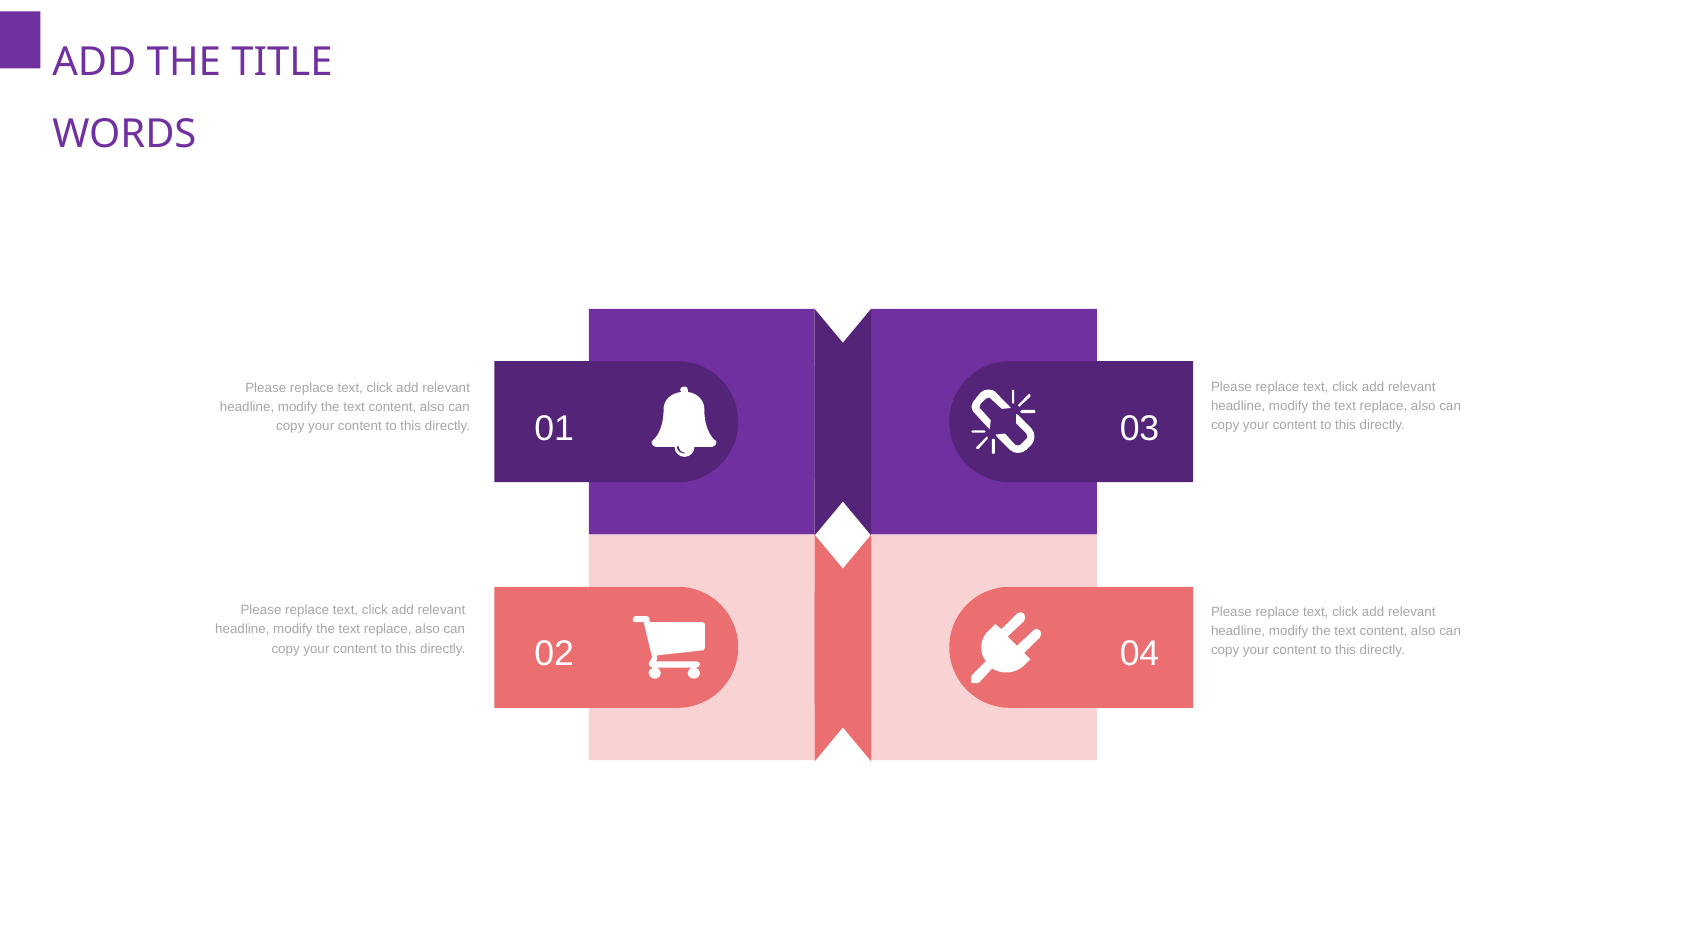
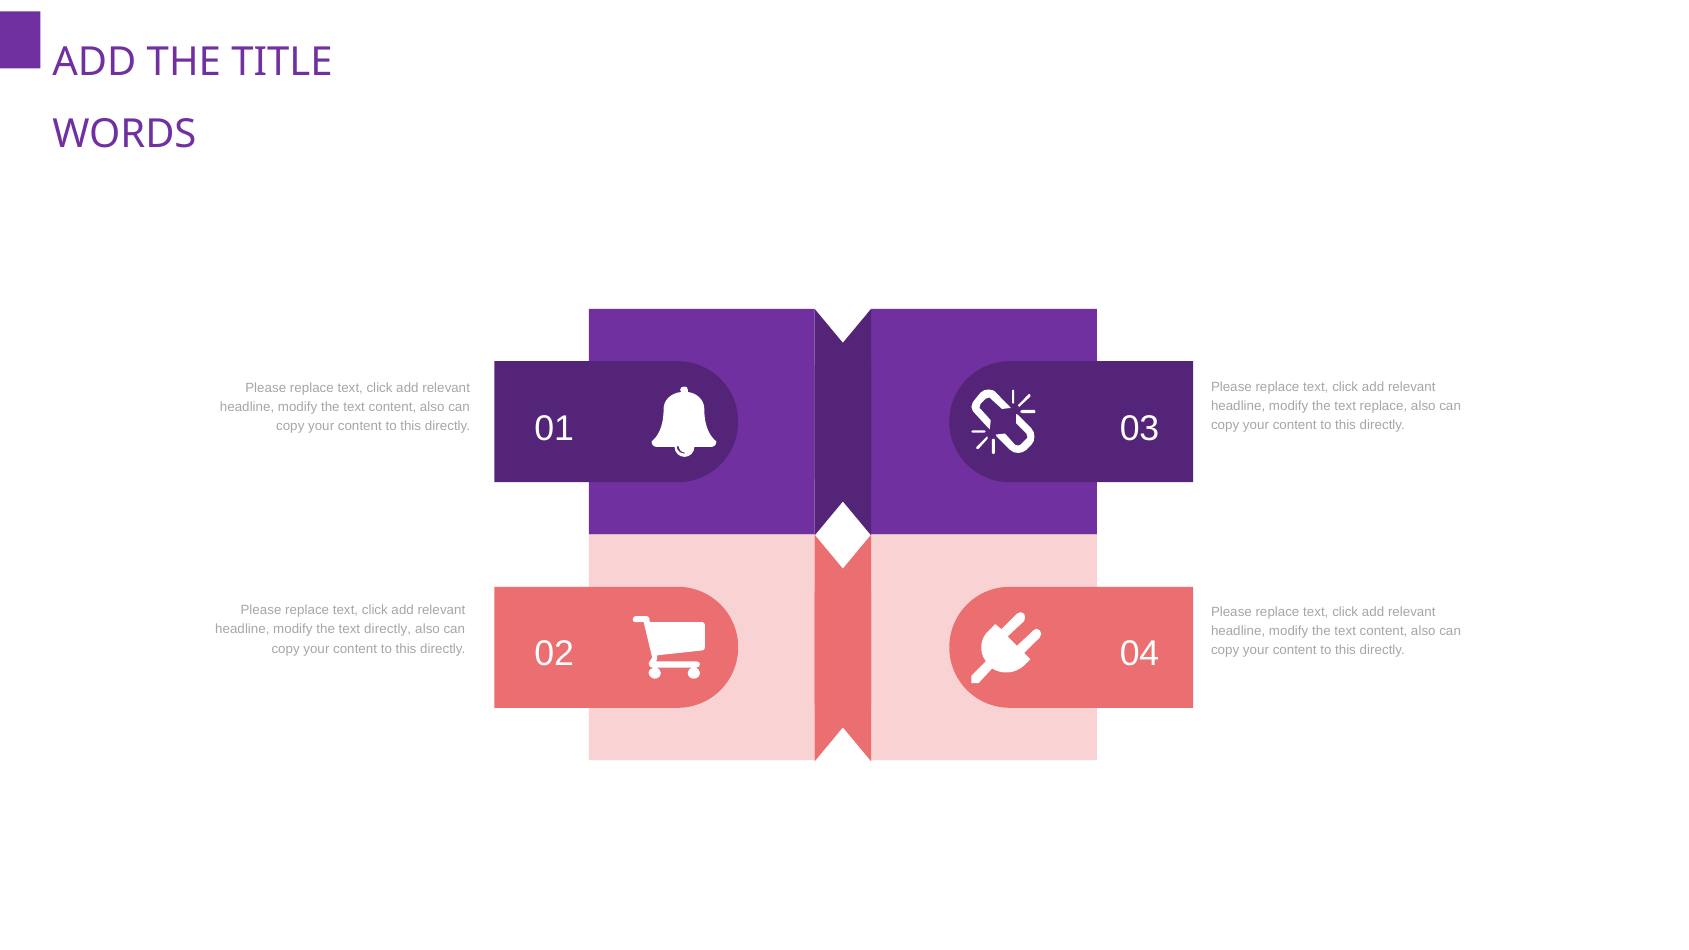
replace: replace -> directly (388, 630)
